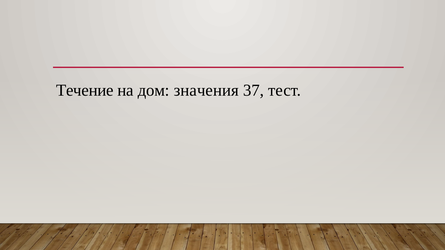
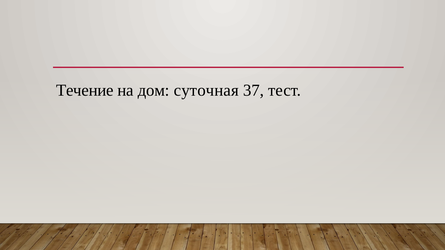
значения: значения -> суточная (206, 90)
